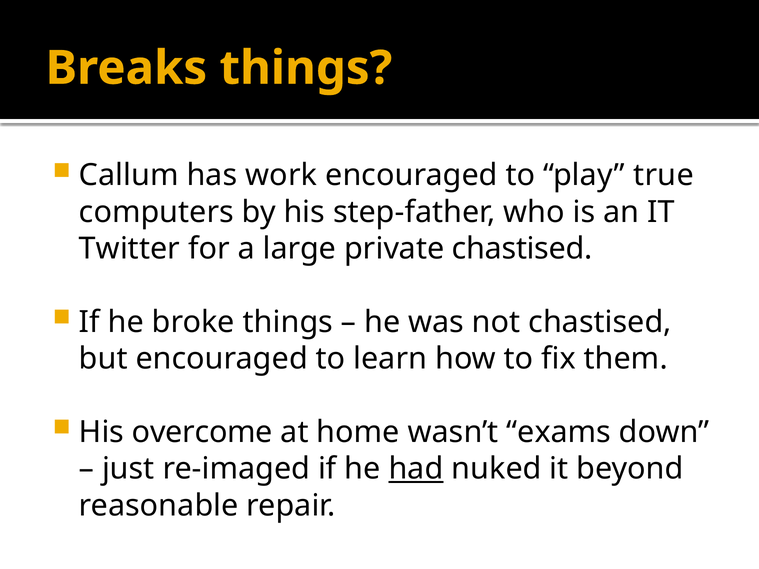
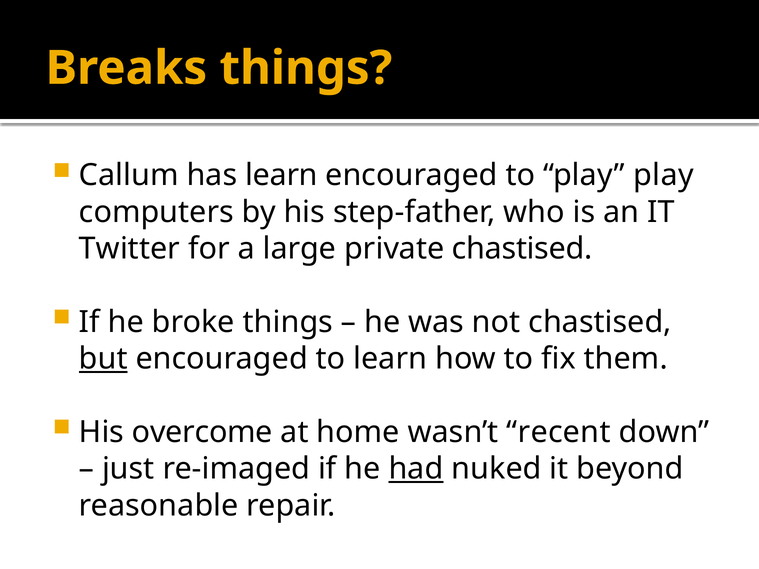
has work: work -> learn (281, 175)
play true: true -> play (664, 175)
but underline: none -> present (103, 359)
exams: exams -> recent (559, 432)
